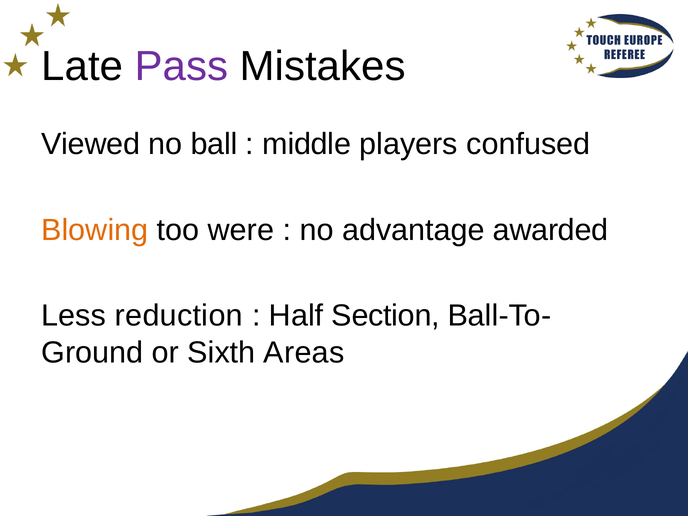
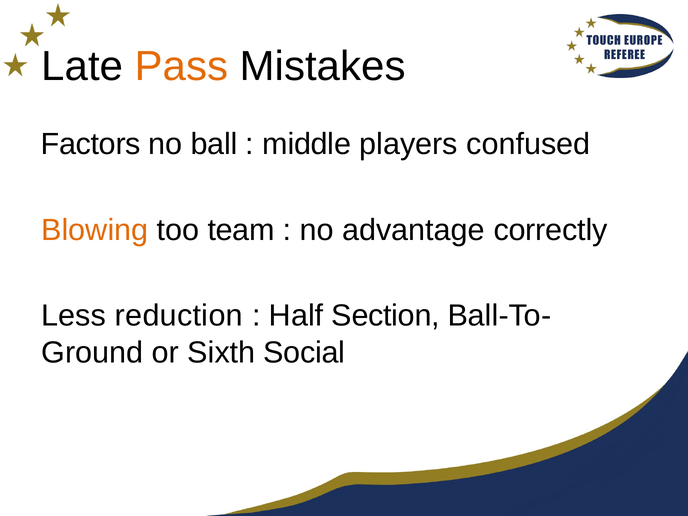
Pass colour: purple -> orange (181, 67)
Viewed: Viewed -> Factors (91, 144)
were: were -> team (241, 230)
awarded: awarded -> correctly (551, 230)
Areas: Areas -> Social (304, 352)
